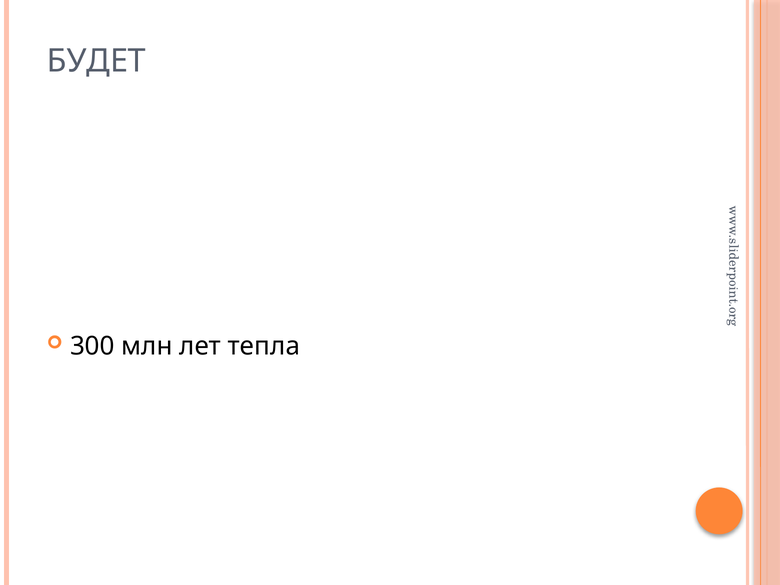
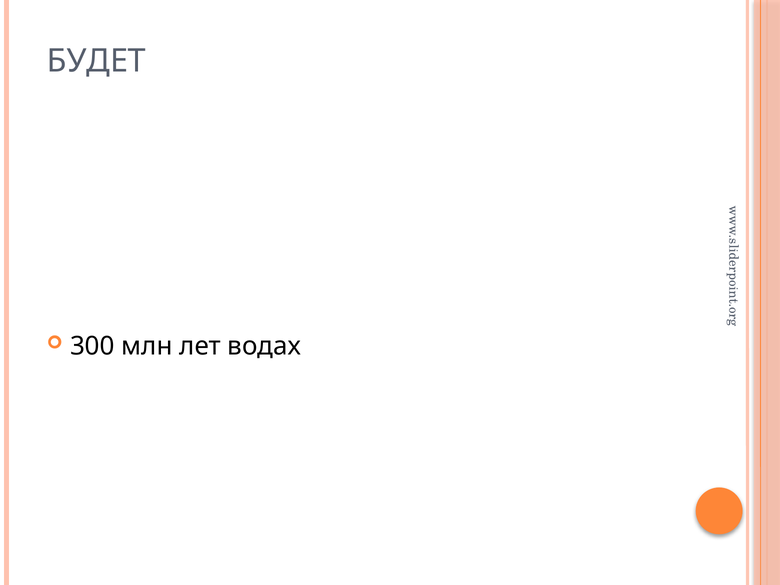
тепла: тепла -> водах (264, 346)
